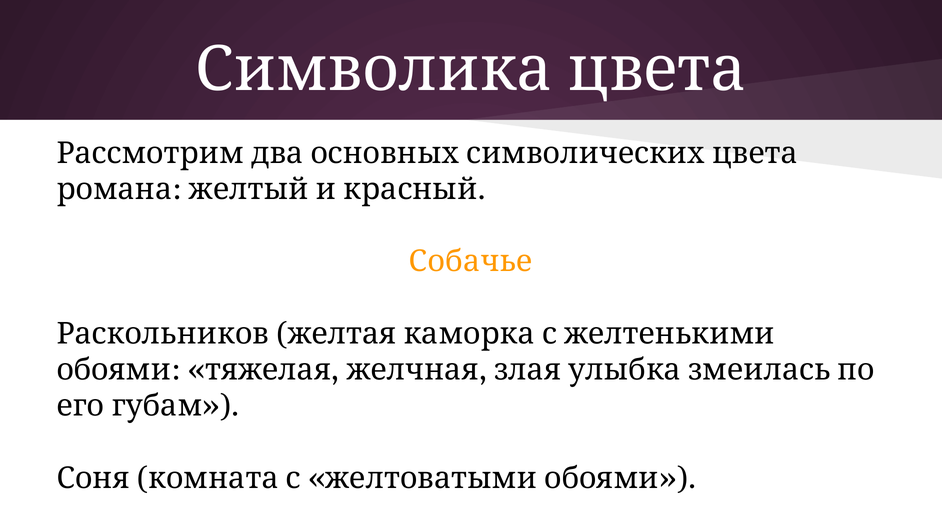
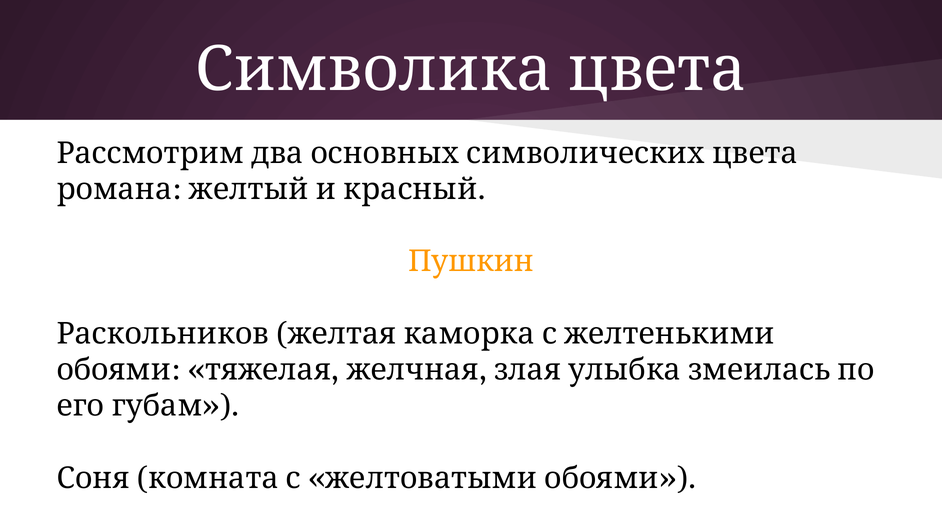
Собачье: Собачье -> Пушкин (471, 261)
